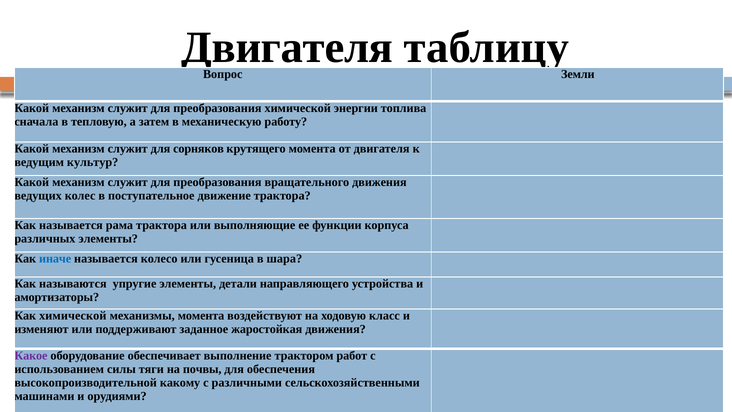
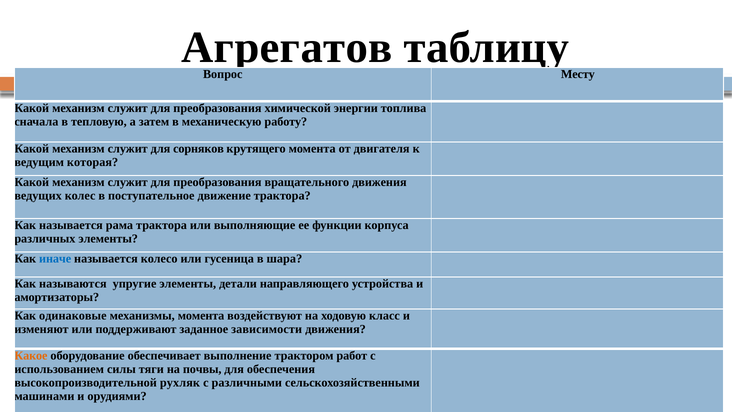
Двигателя: Двигателя -> Агрегатов (287, 47)
Земли: Земли -> Месту (578, 74)
культур: культур -> которая (93, 162)
Как химической: химической -> одинаковые (73, 316)
жаростойкая: жаростойкая -> зависимости (267, 329)
Какое colour: purple -> orange (31, 355)
какому: какому -> рухляк (180, 383)
